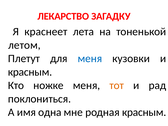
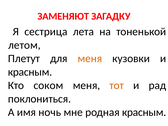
ЛЕКАРСТВО: ЛЕКАРСТВО -> ЗАМЕНЯЮТ (63, 16)
краснеет: краснеет -> сестрица (46, 32)
меня colour: blue -> orange (90, 59)
ножке: ножке -> соком (48, 85)
одна: одна -> ночь (50, 112)
